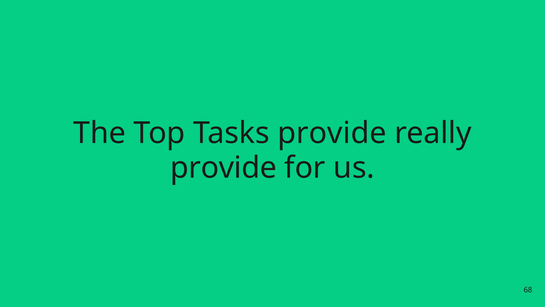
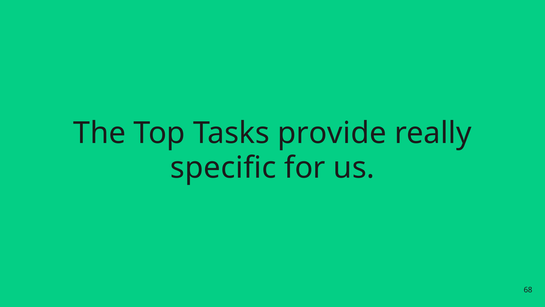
provide: provide -> specific (223, 168)
